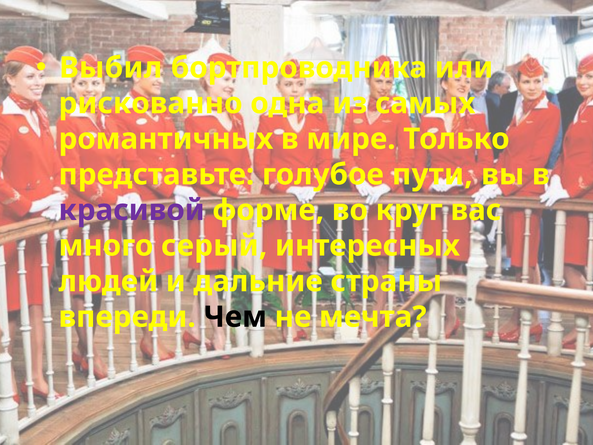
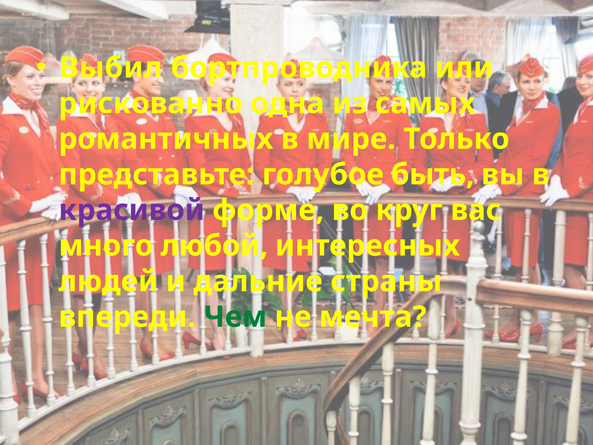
пути: пути -> быть (433, 174)
серый: серый -> любой (214, 246)
Чем colour: black -> green (235, 317)
